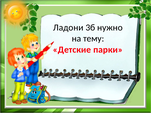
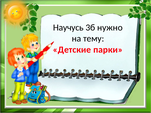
Ладони: Ладони -> Научусь (68, 28)
